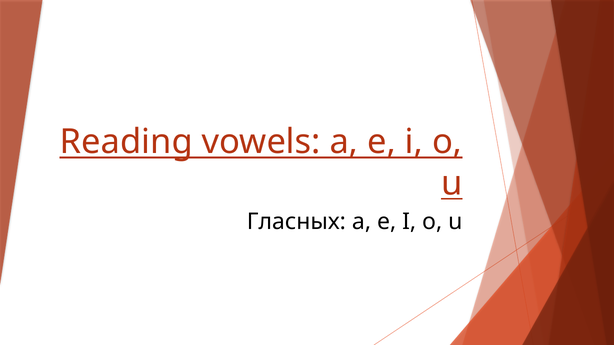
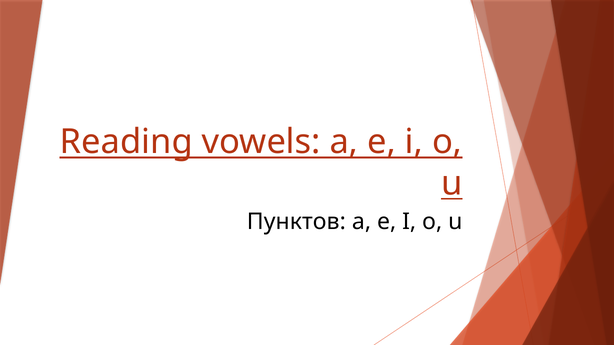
Гласных: Гласных -> Пунктов (296, 222)
